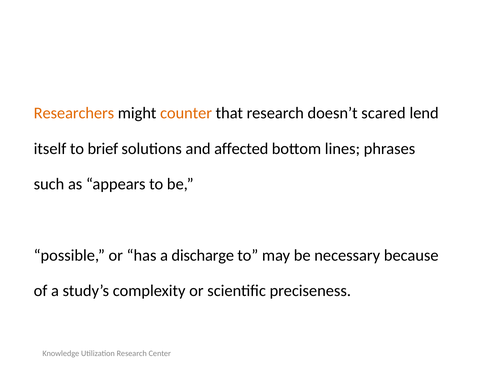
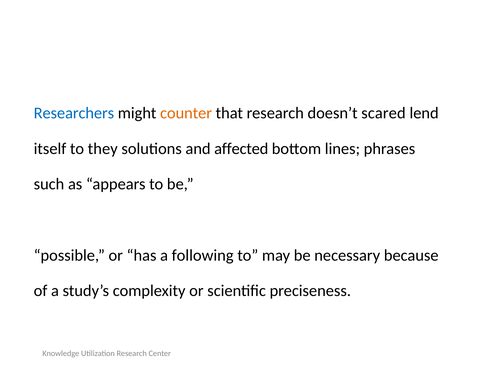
Researchers colour: orange -> blue (74, 113)
brief: brief -> they (103, 149)
discharge: discharge -> following (203, 255)
